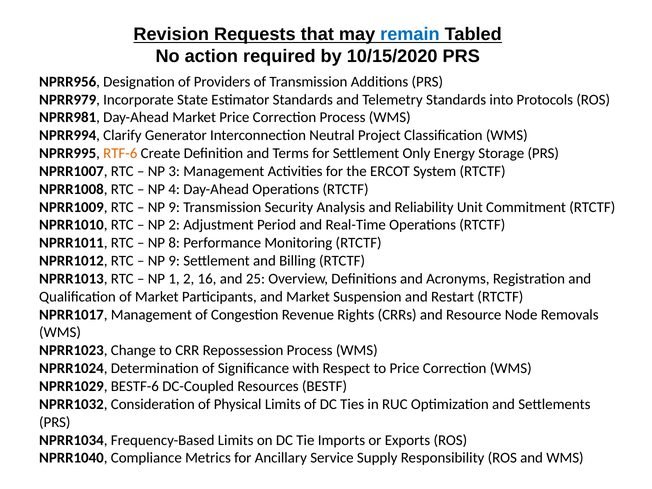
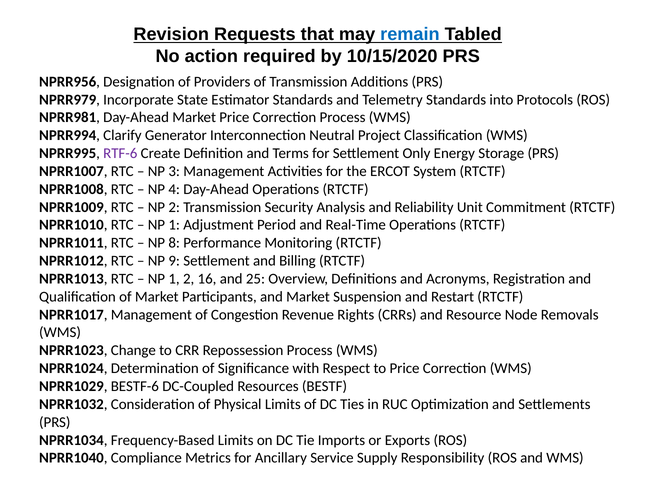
RTF-6 colour: orange -> purple (120, 153)
9: 9 -> 2 (174, 207)
2: 2 -> 1 (174, 225)
